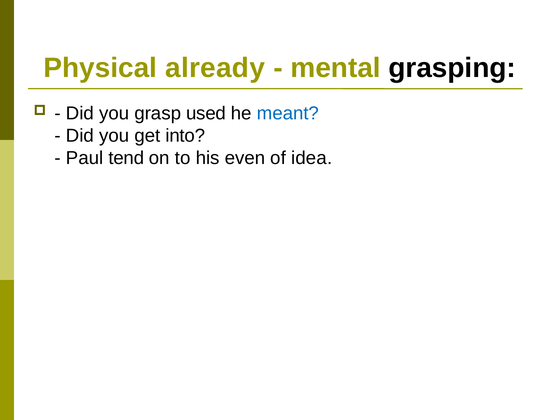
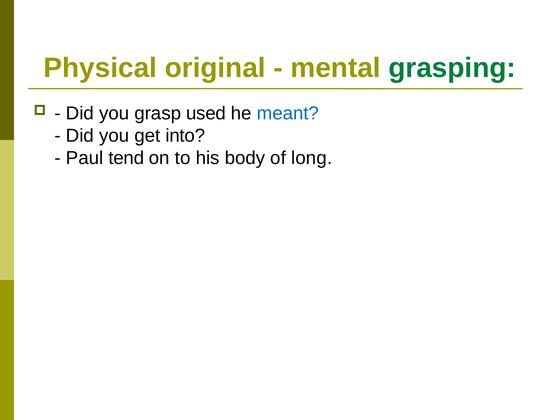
already: already -> original (215, 68)
grasping colour: black -> green (452, 68)
even: even -> body (245, 158)
idea: idea -> long (312, 158)
